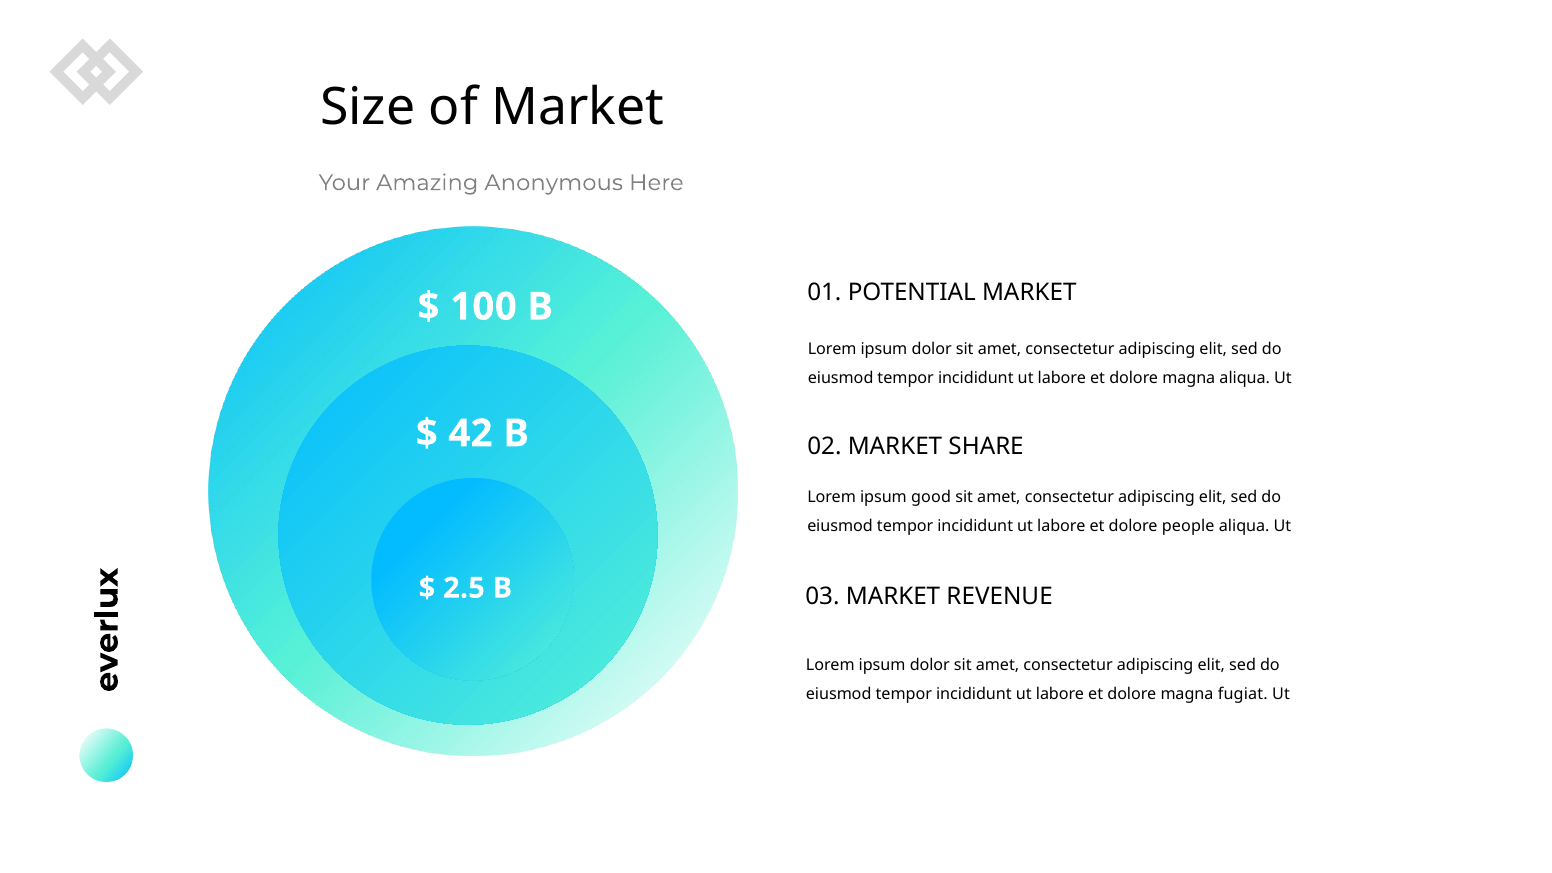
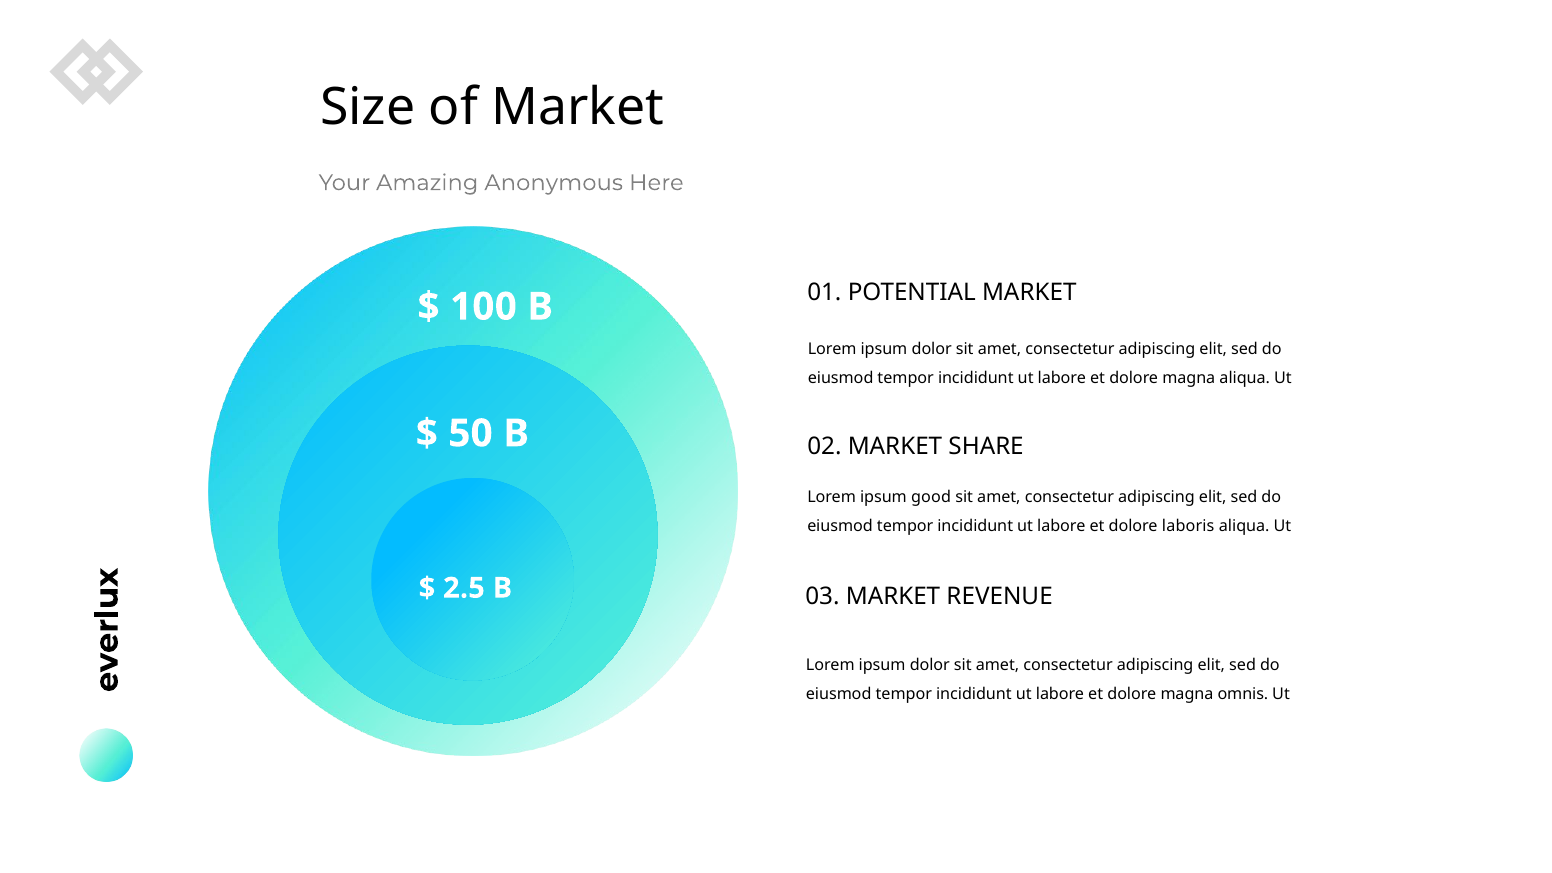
42: 42 -> 50 (471, 433)
people: people -> laboris (1188, 526)
fugiat: fugiat -> omnis (1243, 695)
